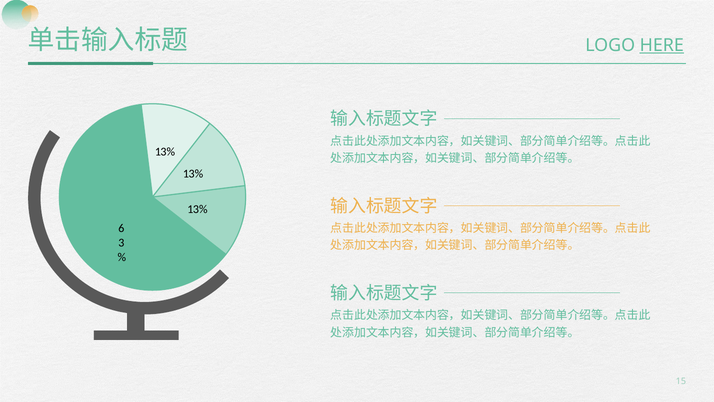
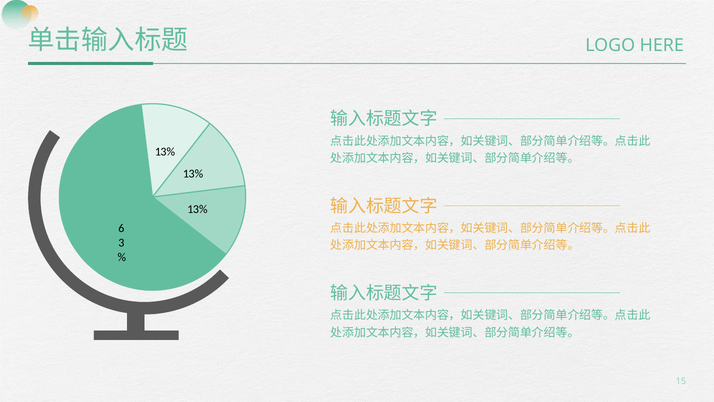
HERE underline: present -> none (662, 45)
